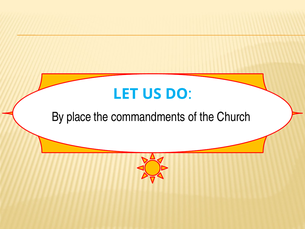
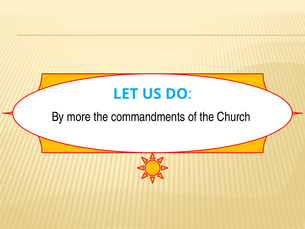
place: place -> more (79, 117)
